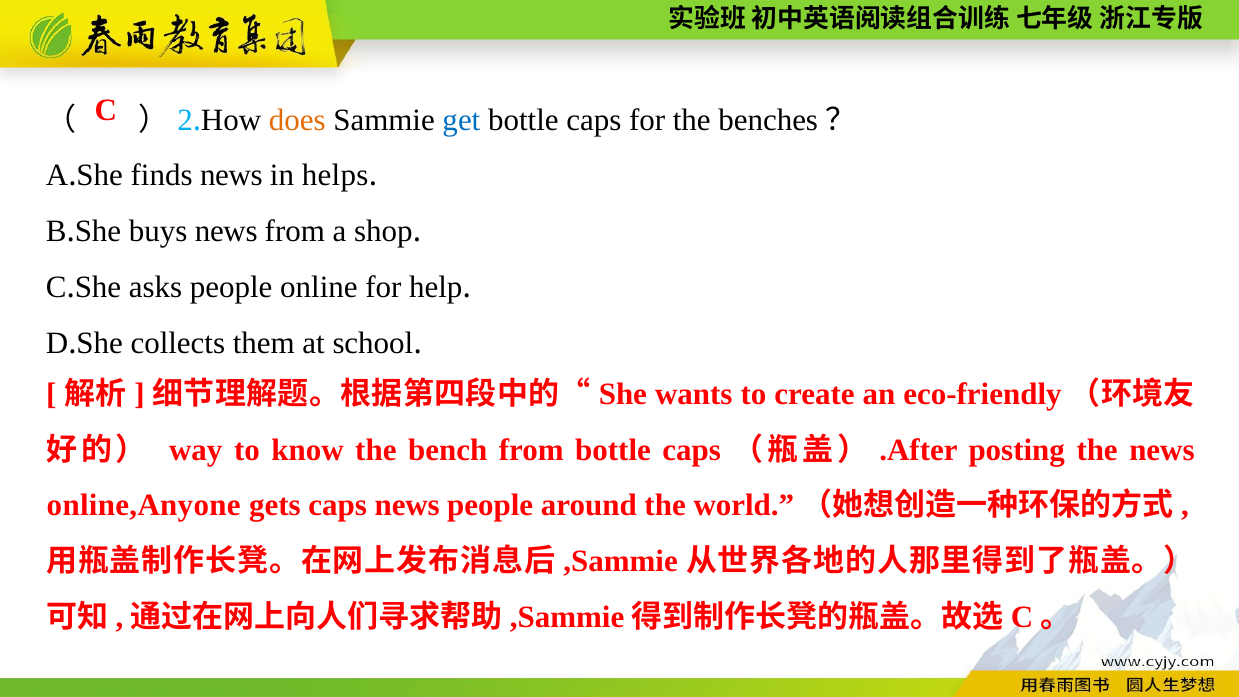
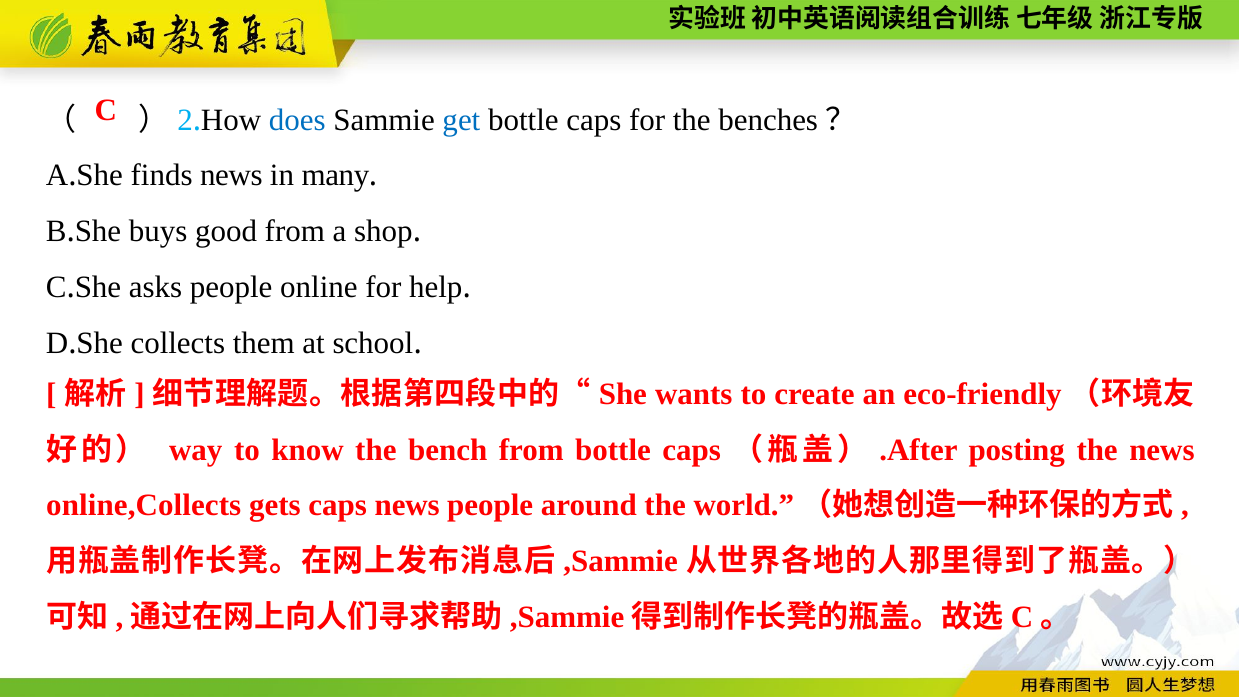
does colour: orange -> blue (297, 120)
helps: helps -> many (335, 176)
buys news: news -> good (226, 231)
online,Anyone: online,Anyone -> online,Collects (144, 506)
